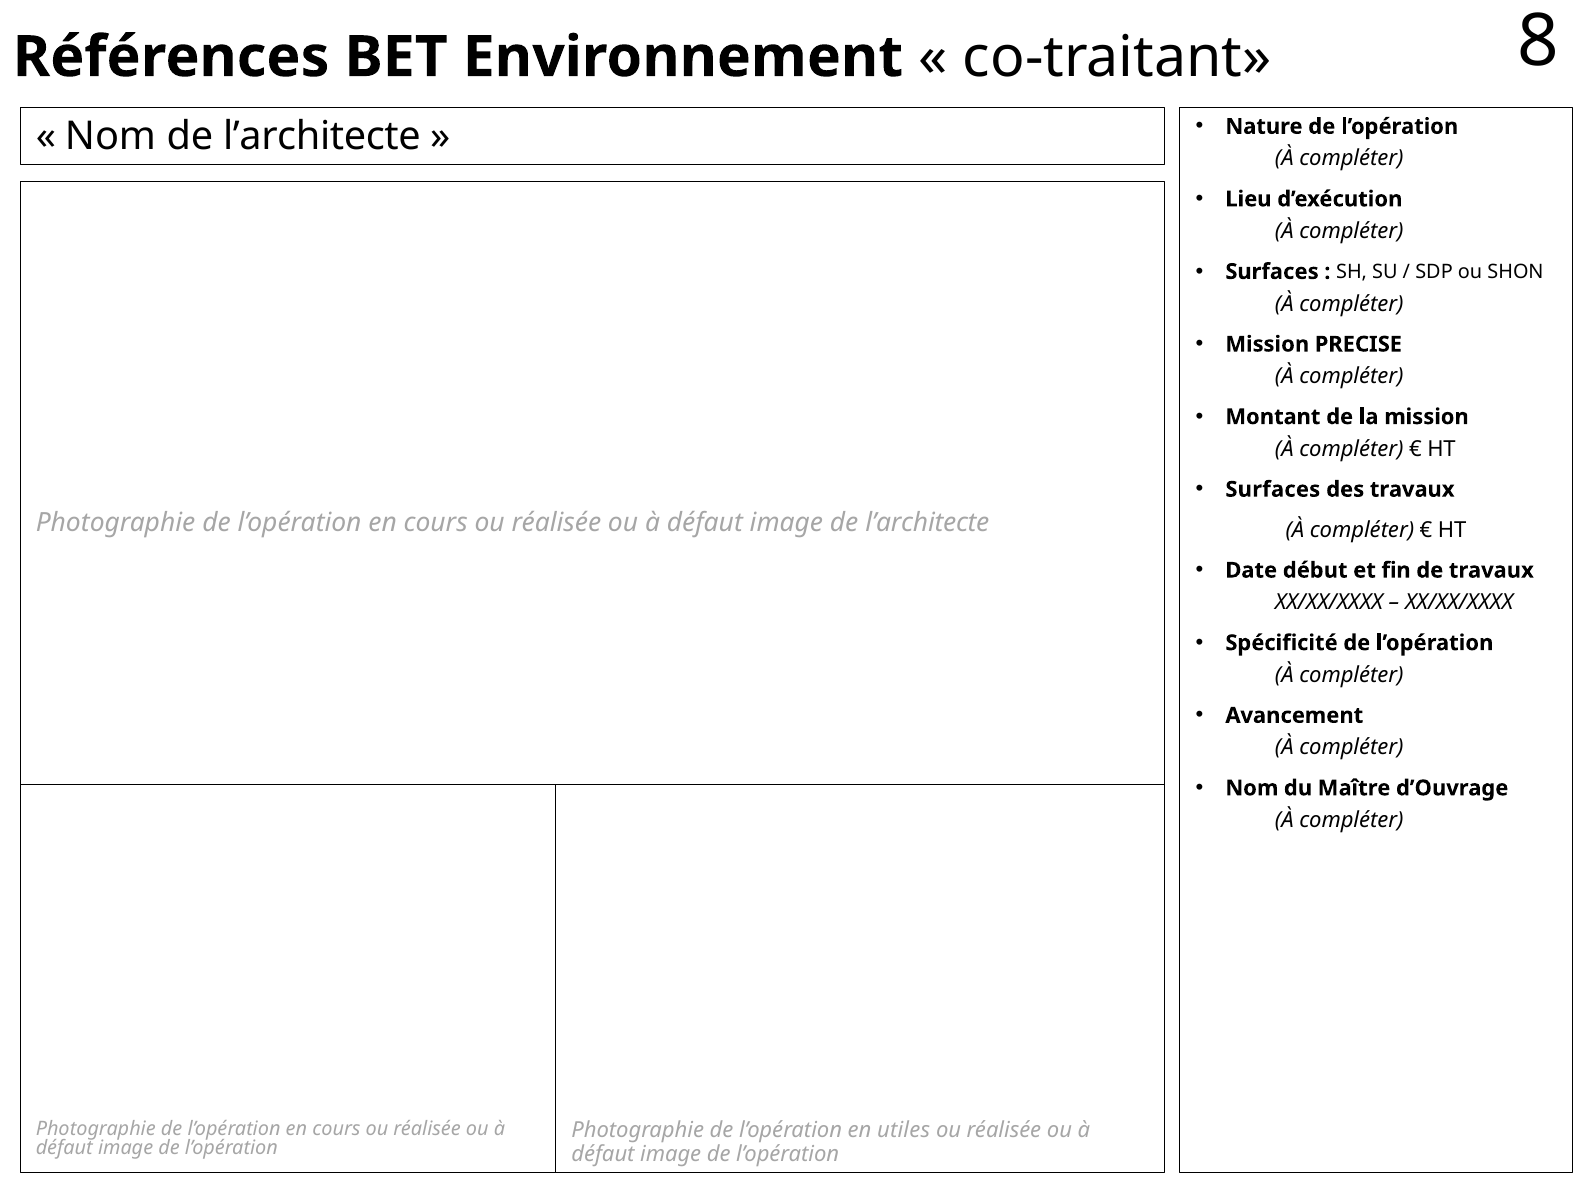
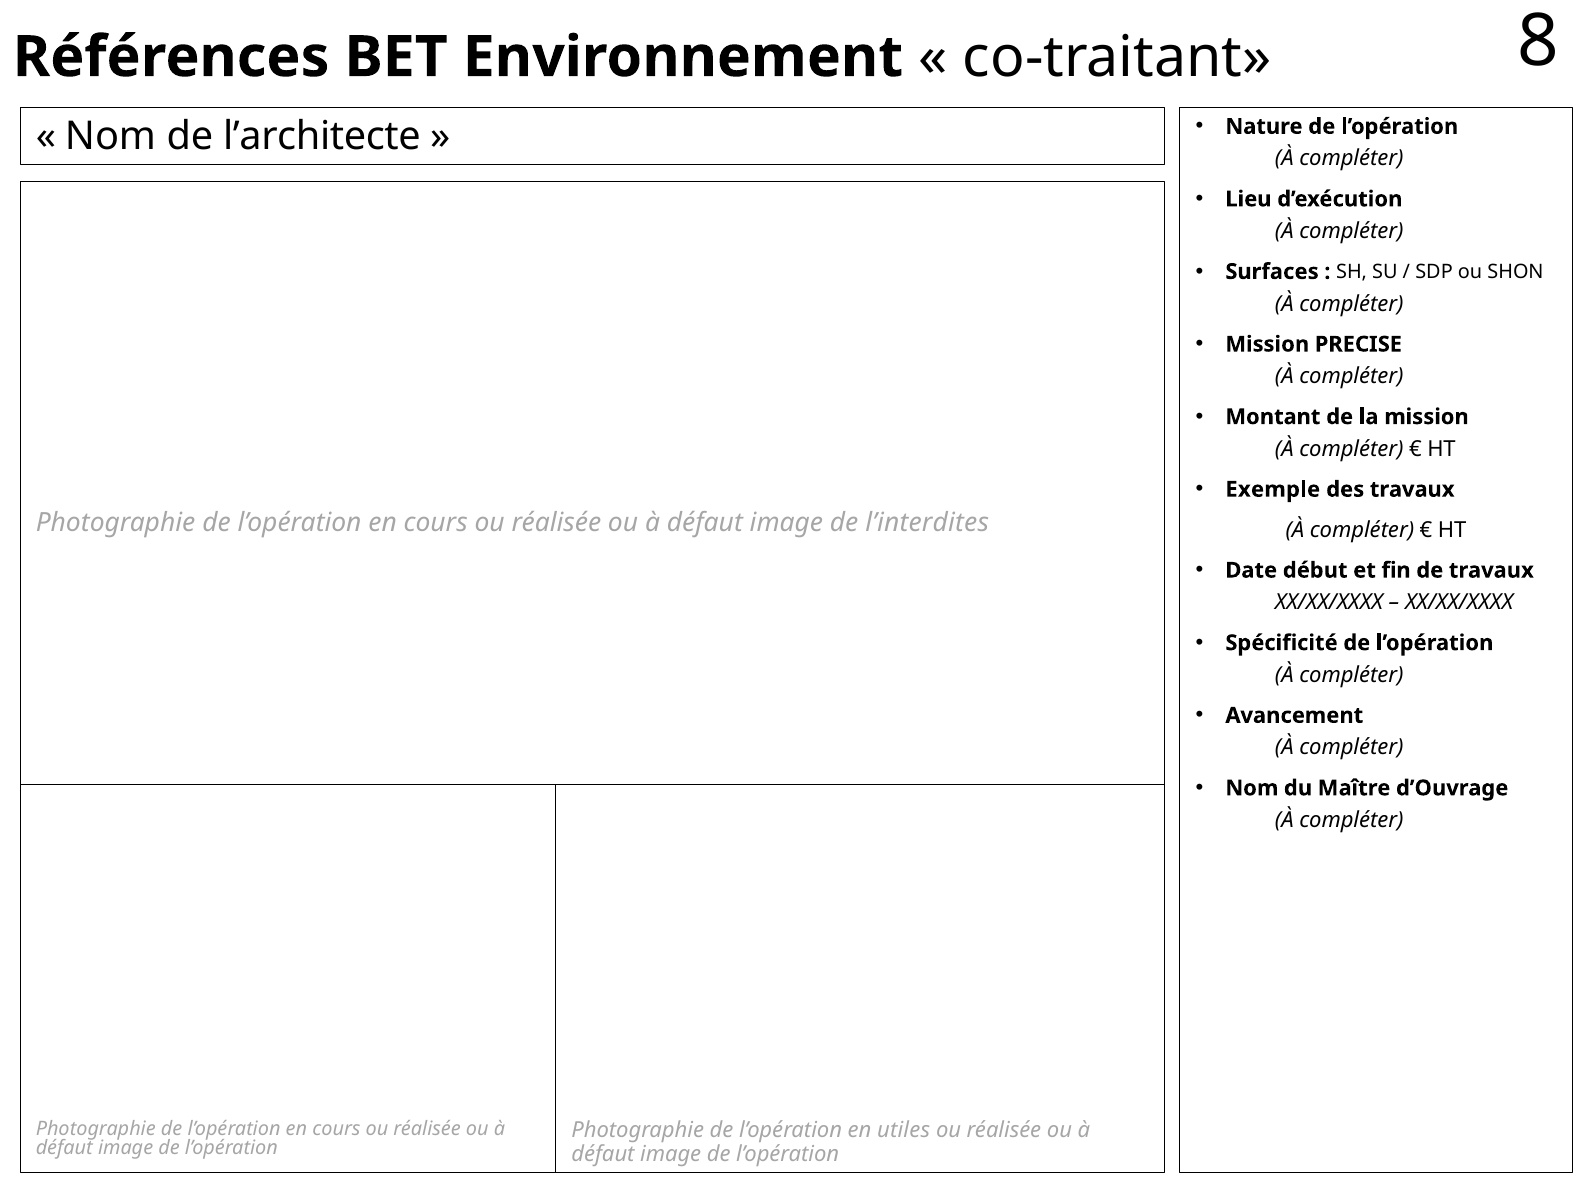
Surfaces: Surfaces -> Exemple (1273, 489)
image de l’architecte: l’architecte -> l’interdites (927, 522)
